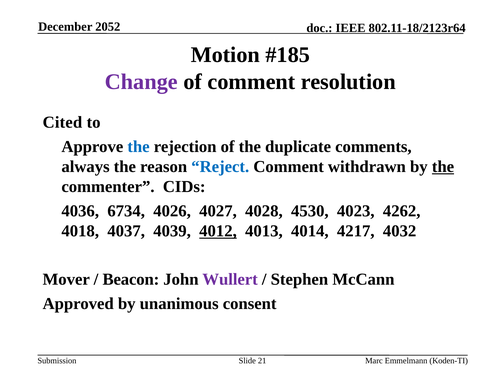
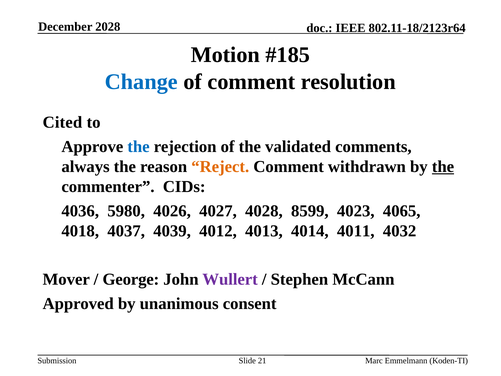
2052: 2052 -> 2028 (108, 27)
Change colour: purple -> blue (141, 82)
duplicate: duplicate -> validated (298, 146)
Reject colour: blue -> orange (220, 167)
6734: 6734 -> 5980 (126, 211)
4530: 4530 -> 8599 (310, 211)
4262: 4262 -> 4065 (402, 211)
4012 underline: present -> none (218, 231)
4217: 4217 -> 4011 (356, 231)
Beacon: Beacon -> George (131, 279)
